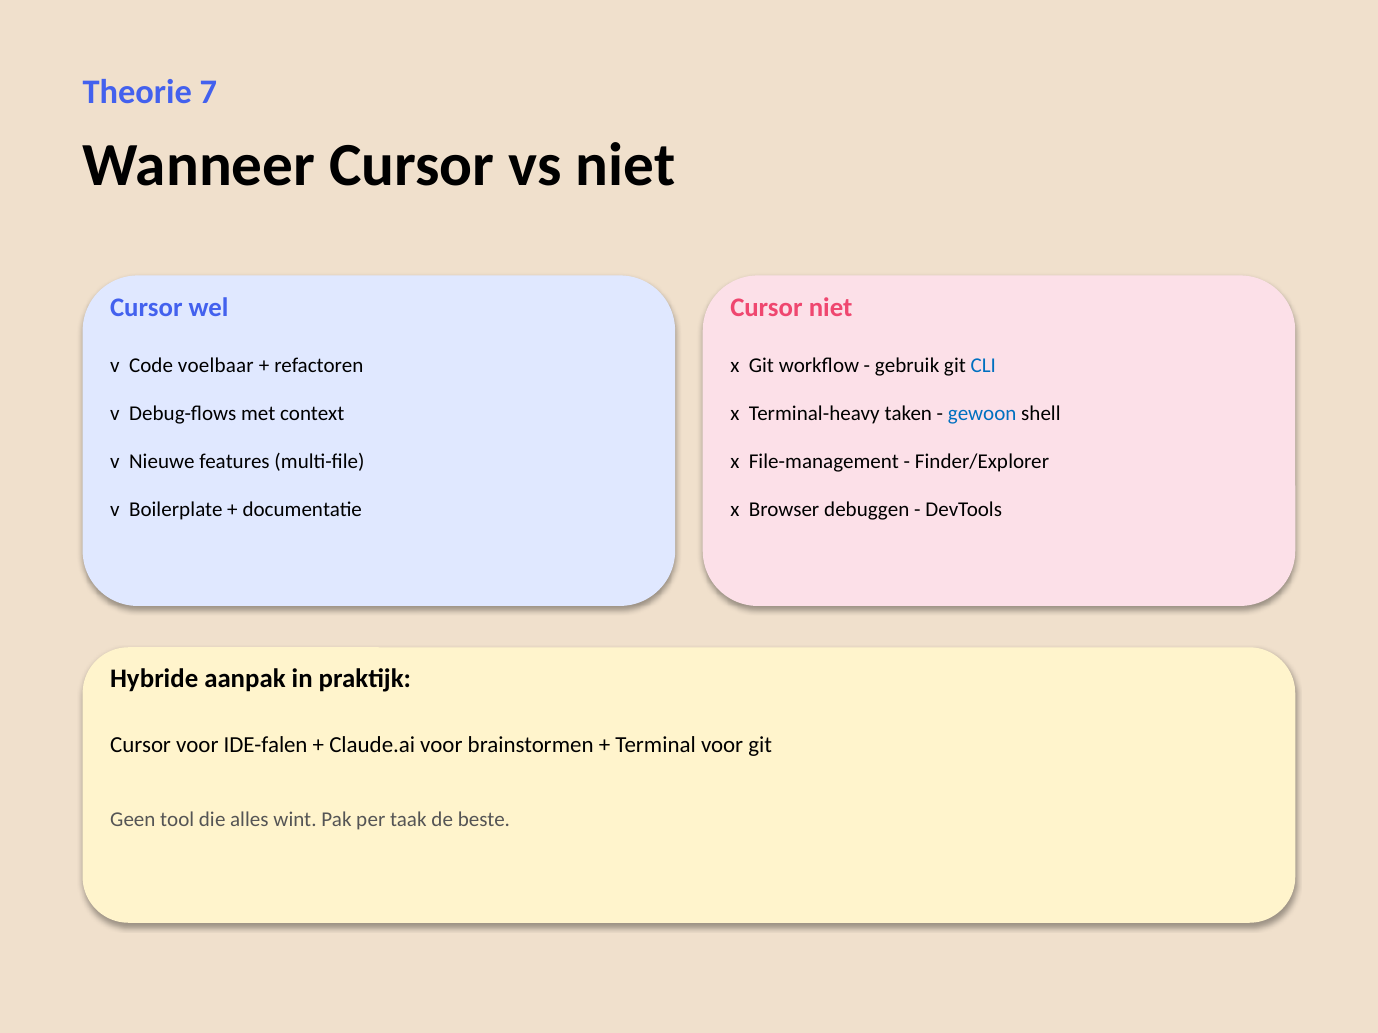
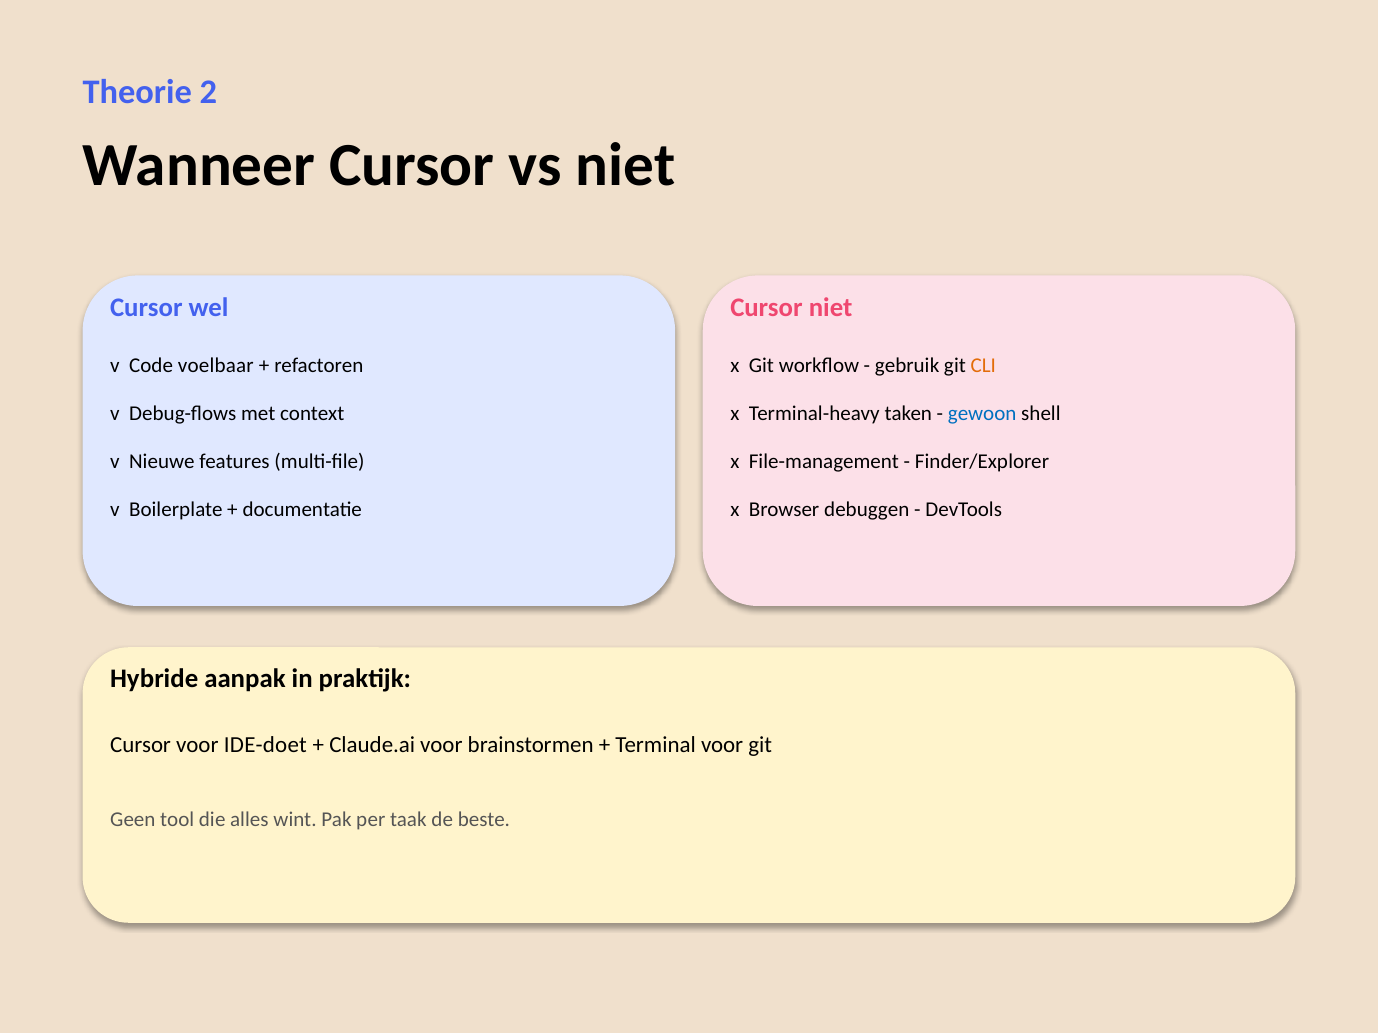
7: 7 -> 2 (208, 92)
CLI colour: blue -> orange (983, 365)
IDE-falen: IDE-falen -> IDE-doet (265, 746)
